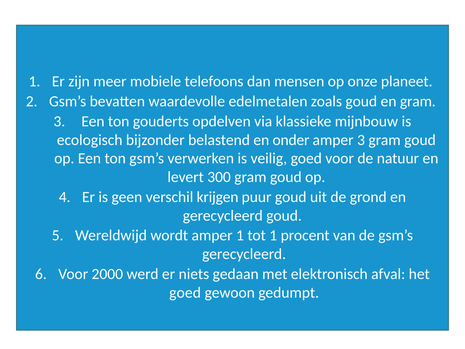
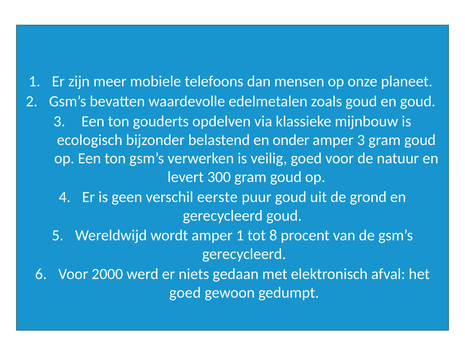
en gram: gram -> goud (418, 101)
krijgen: krijgen -> eerste (217, 197)
tot 1: 1 -> 8 (273, 235)
